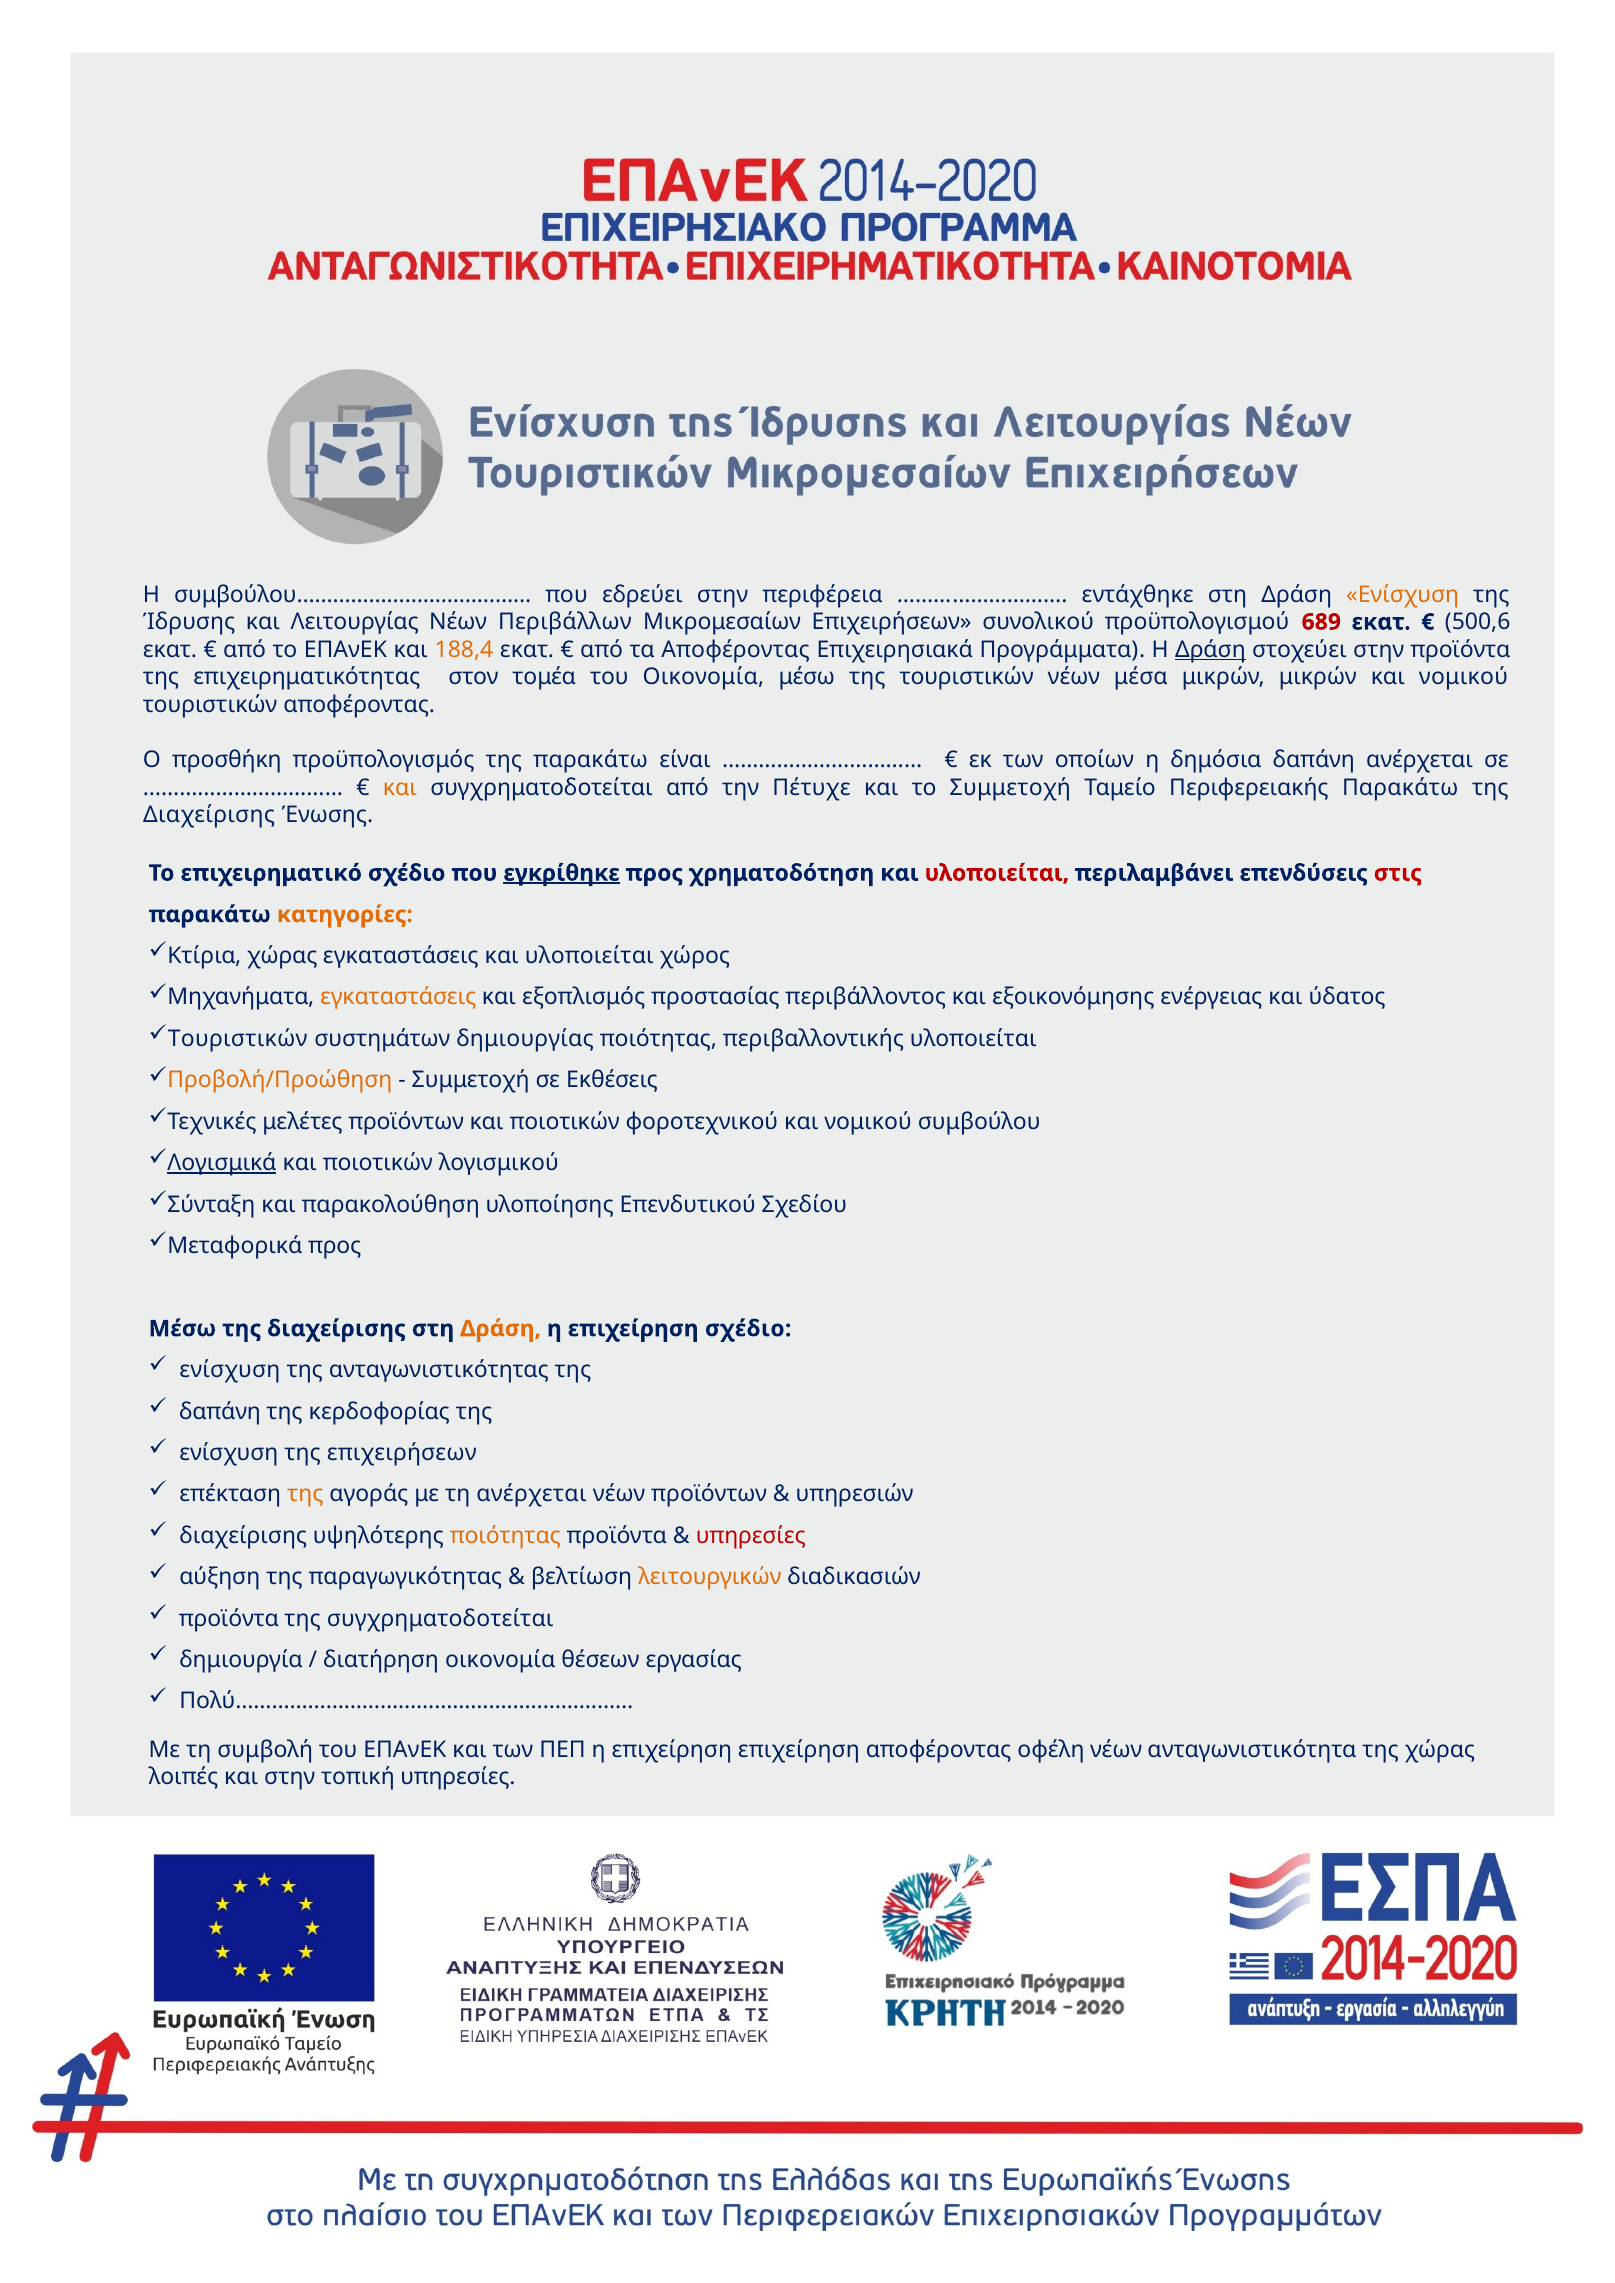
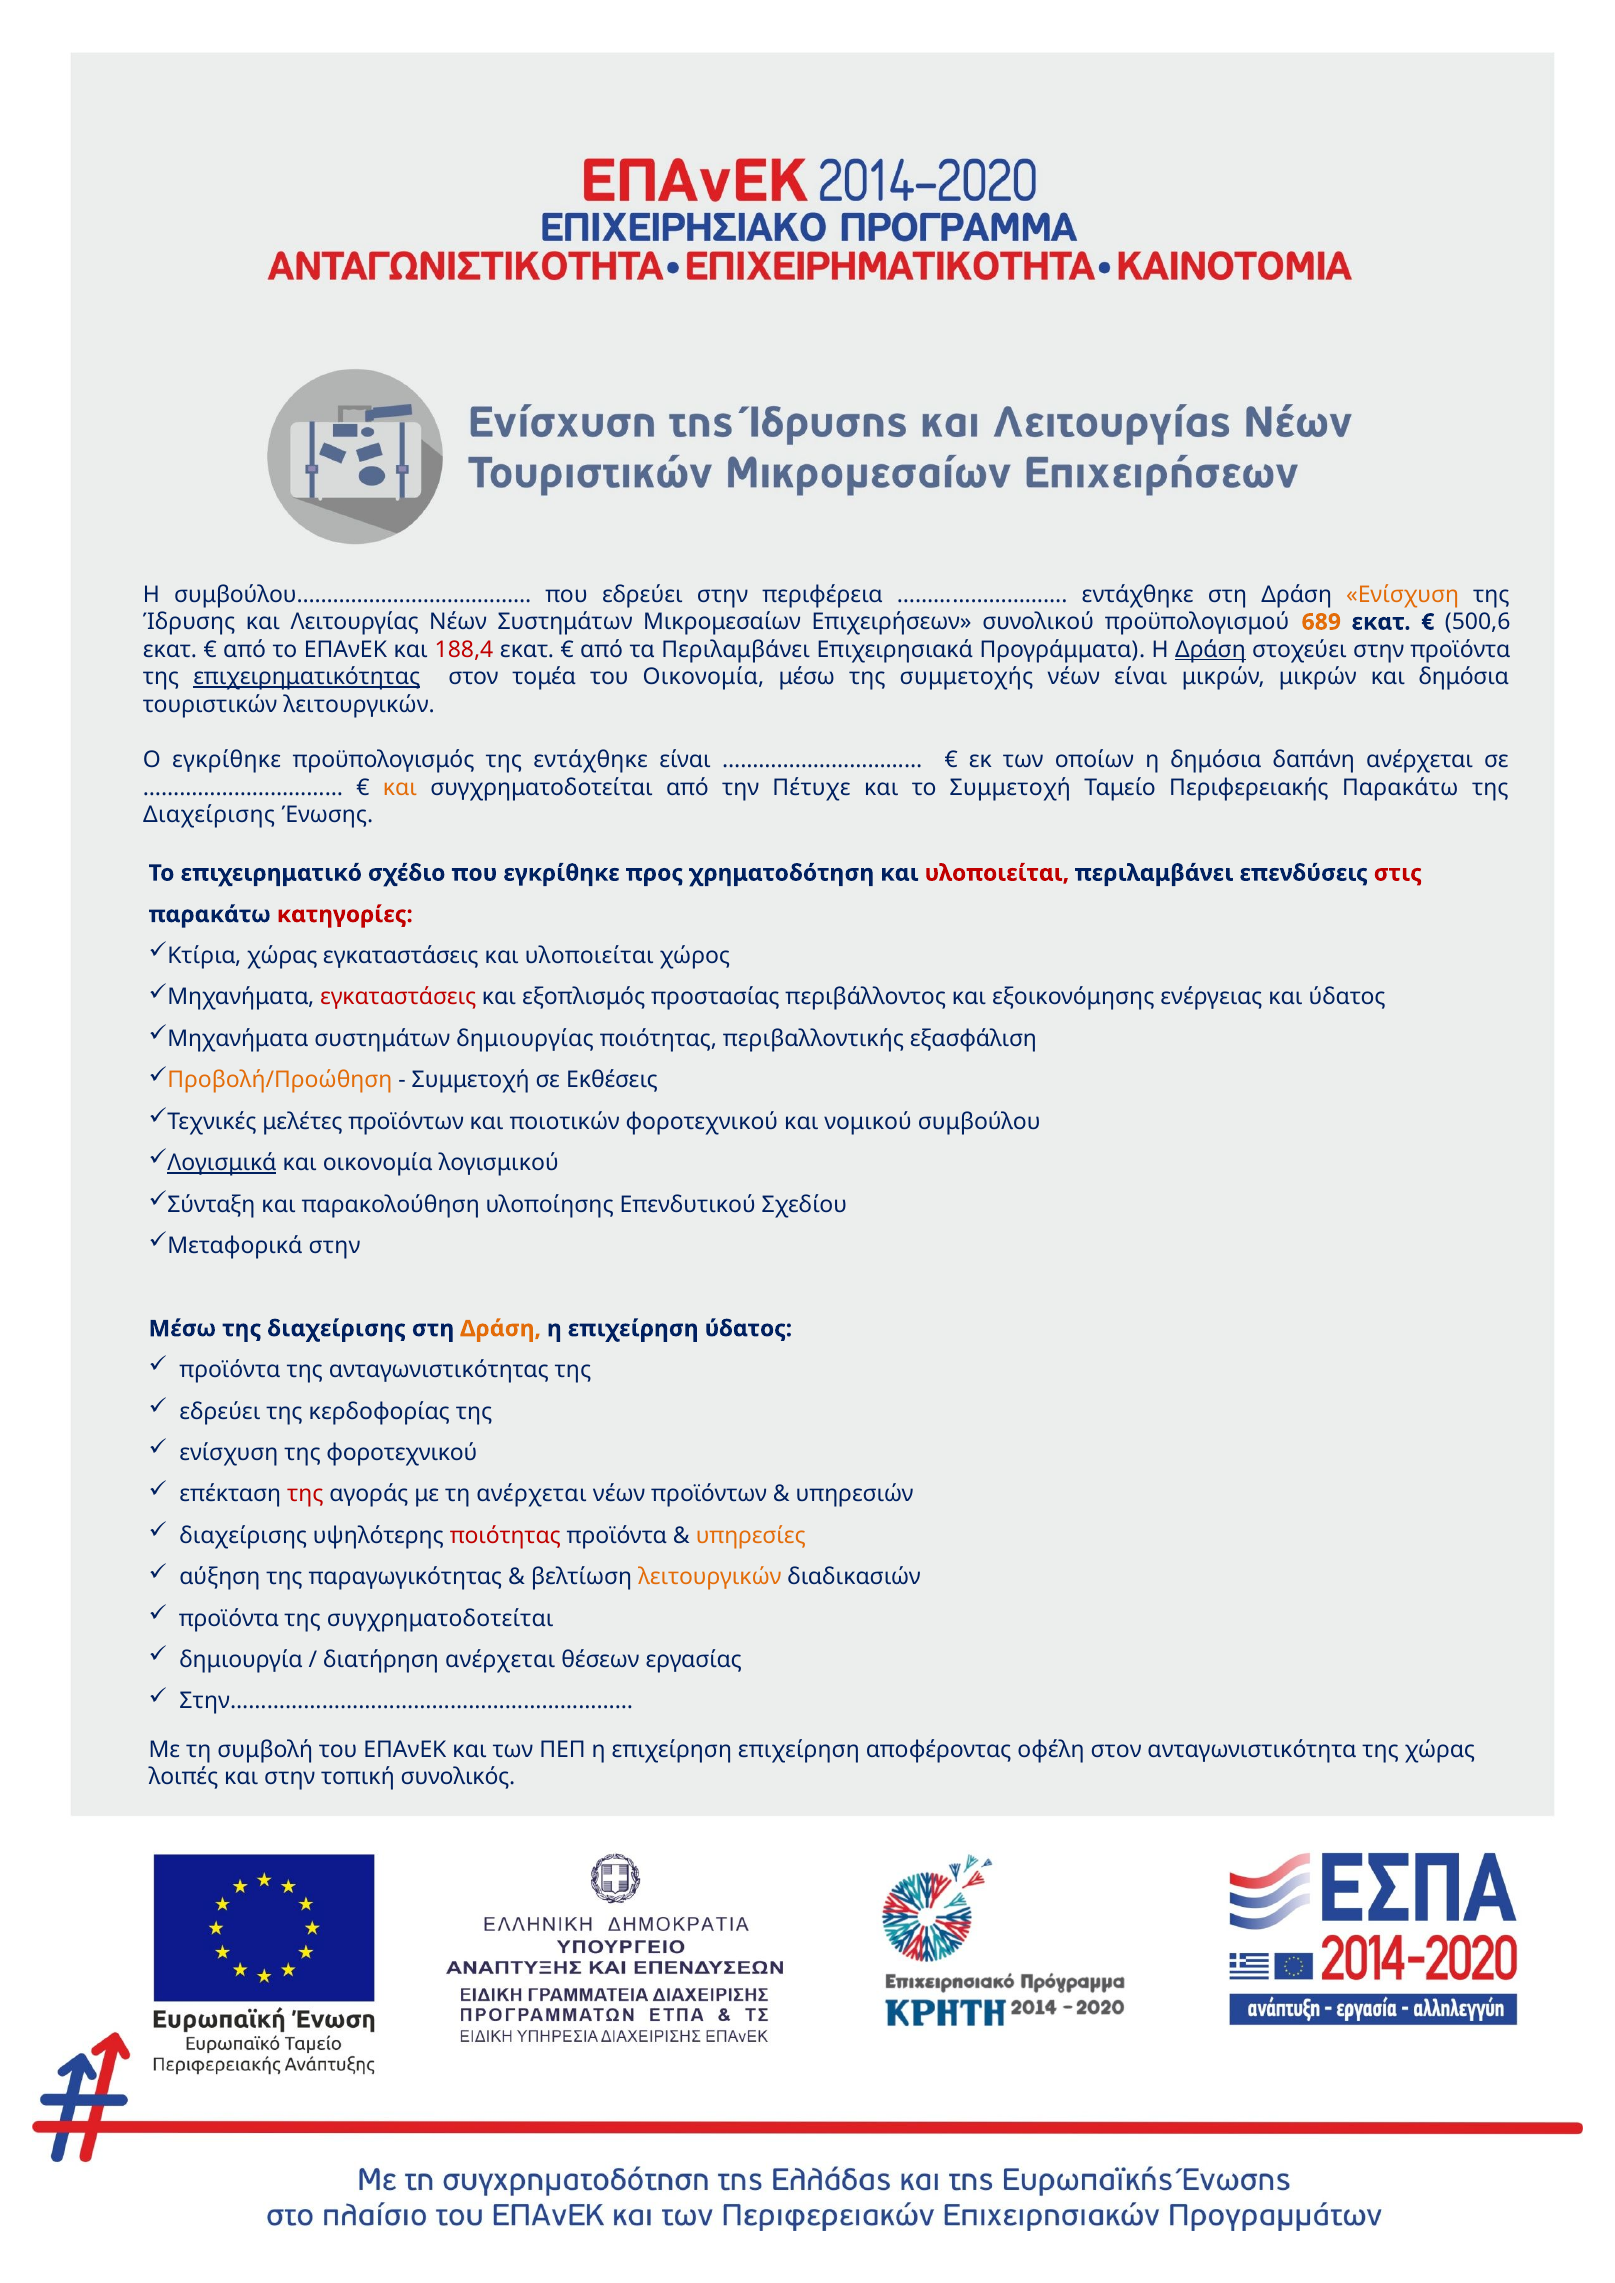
Νέων Περιβάλλων: Περιβάλλων -> Συστημάτων (565, 622)
689 colour: red -> orange (1321, 622)
188,4 colour: orange -> red (464, 650)
τα Αποφέροντας: Αποφέροντας -> Περιλαμβάνει (736, 650)
επιχειρηματικότητας underline: none -> present (307, 678)
της τουριστικών: τουριστικών -> συμμετοχής (966, 678)
νέων μέσα: μέσα -> είναι (1141, 678)
μικρών και νομικού: νομικού -> δημόσια (1464, 678)
τουριστικών αποφέροντας: αποφέροντας -> λειτουργικών (359, 705)
Ο προσθήκη: προσθήκη -> εγκρίθηκε (227, 760)
της παρακάτω: παρακάτω -> εντάχθηκε (591, 760)
εγκρίθηκε underline: present -> none (562, 873)
κατηγορίες colour: orange -> red (345, 915)
εγκαταστάσεις colour: orange -> red (398, 998)
Τουριστικών: Τουριστικών -> Μηχανήματα (238, 1039)
περιβαλλοντικής υλοποιείται: υλοποιείται -> εξασφάλιση (973, 1039)
ποιοτικών: ποιοτικών -> οικονομία (378, 1163)
Μεταφορικά προς: προς -> στην (334, 1246)
επιχείρηση σχέδιο: σχέδιο -> ύδατος (748, 1329)
ενίσχυση: ενίσχυση -> προϊόντα (230, 1371)
δαπάνη: δαπάνη -> εδρεύει (220, 1412)
της επιχειρήσεων: επιχειρήσεων -> φοροτεχνικού (402, 1453)
της colour: orange -> red (305, 1495)
ποιότητας colour: orange -> red (505, 1536)
υπηρεσίες colour: red -> orange (751, 1536)
διατήρηση οικονομία: οικονομία -> ανέρχεται (500, 1661)
Πολύ…………………………………………………………: Πολύ………………………………………………………… -> Στην………………………………………………………… (406, 1702)
οφέλη νέων: νέων -> στον (1116, 1750)
τοπική υπηρεσίες: υπηρεσίες -> συνολικός (458, 1778)
